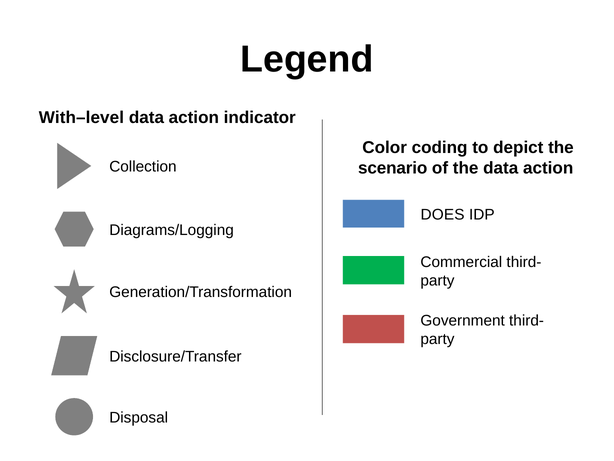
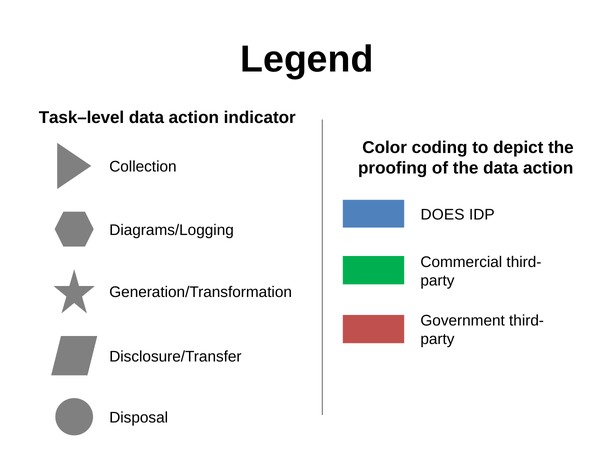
With–level: With–level -> Task–level (81, 117)
scenario: scenario -> proofing (393, 168)
